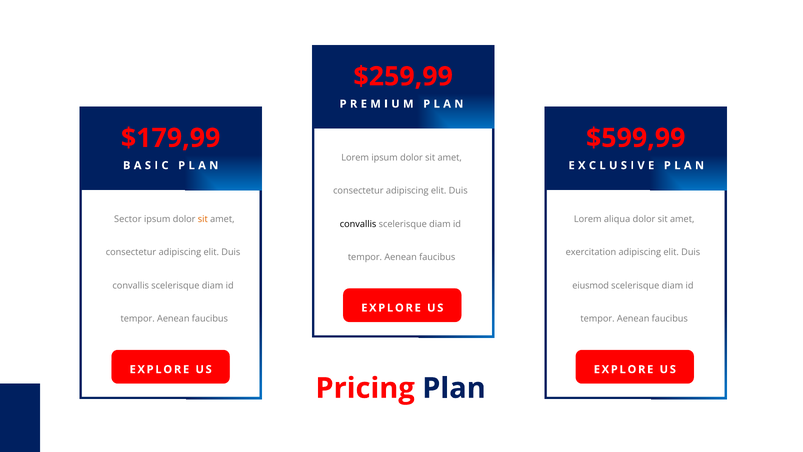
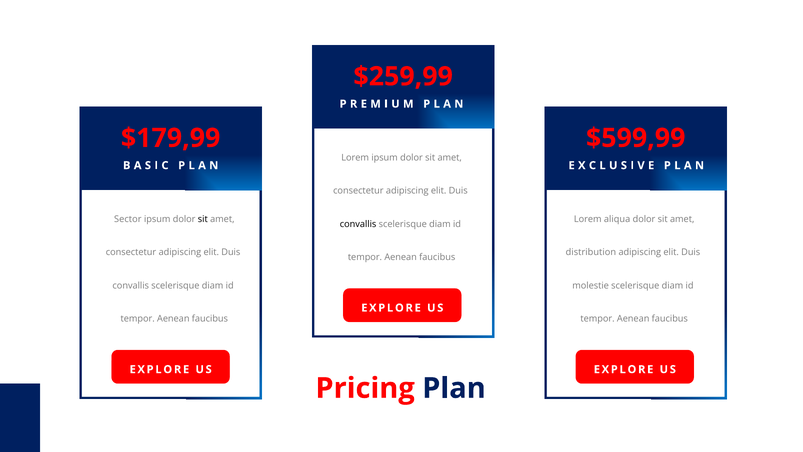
sit colour: orange -> black (203, 219)
exercitation: exercitation -> distribution (591, 252)
eiusmod: eiusmod -> molestie (591, 285)
